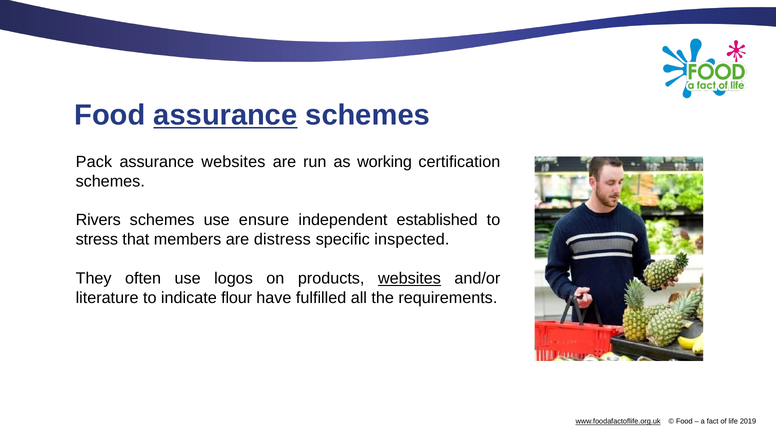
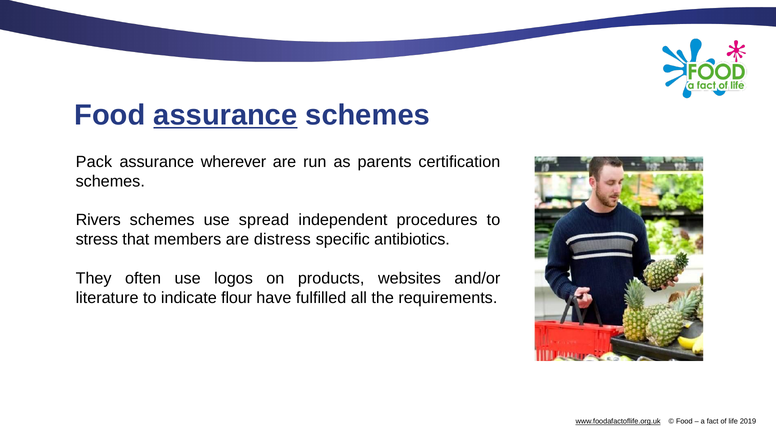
assurance websites: websites -> wherever (234, 162)
working: working -> parents (384, 162)
ensure: ensure -> spread (264, 220)
established: established -> procedures (437, 220)
inspected: inspected -> antibiotics (412, 239)
websites underline: present -> none (409, 278)
